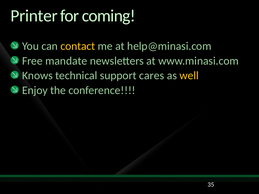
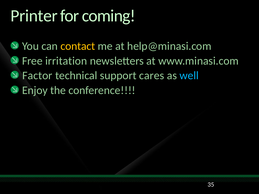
mandate: mandate -> irritation (66, 61)
Knows: Knows -> Factor (37, 76)
well colour: yellow -> light blue (189, 76)
